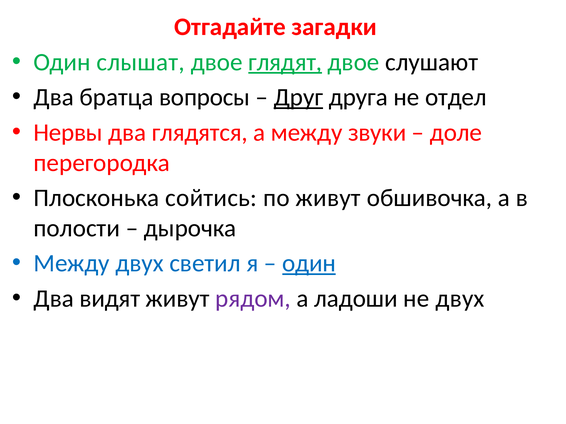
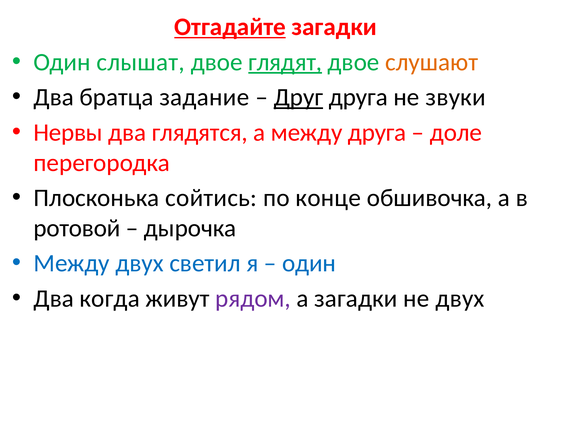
Отгадайте underline: none -> present (230, 27)
слушают colour: black -> orange (432, 62)
вопросы: вопросы -> задание (204, 97)
отдел: отдел -> звуки (456, 97)
между звуки: звуки -> друга (377, 133)
по живут: живут -> конце (328, 198)
полости: полости -> ротовой (77, 228)
один underline: present -> none (309, 264)
видят: видят -> когда (110, 299)
а ладоши: ладоши -> загадки (356, 299)
